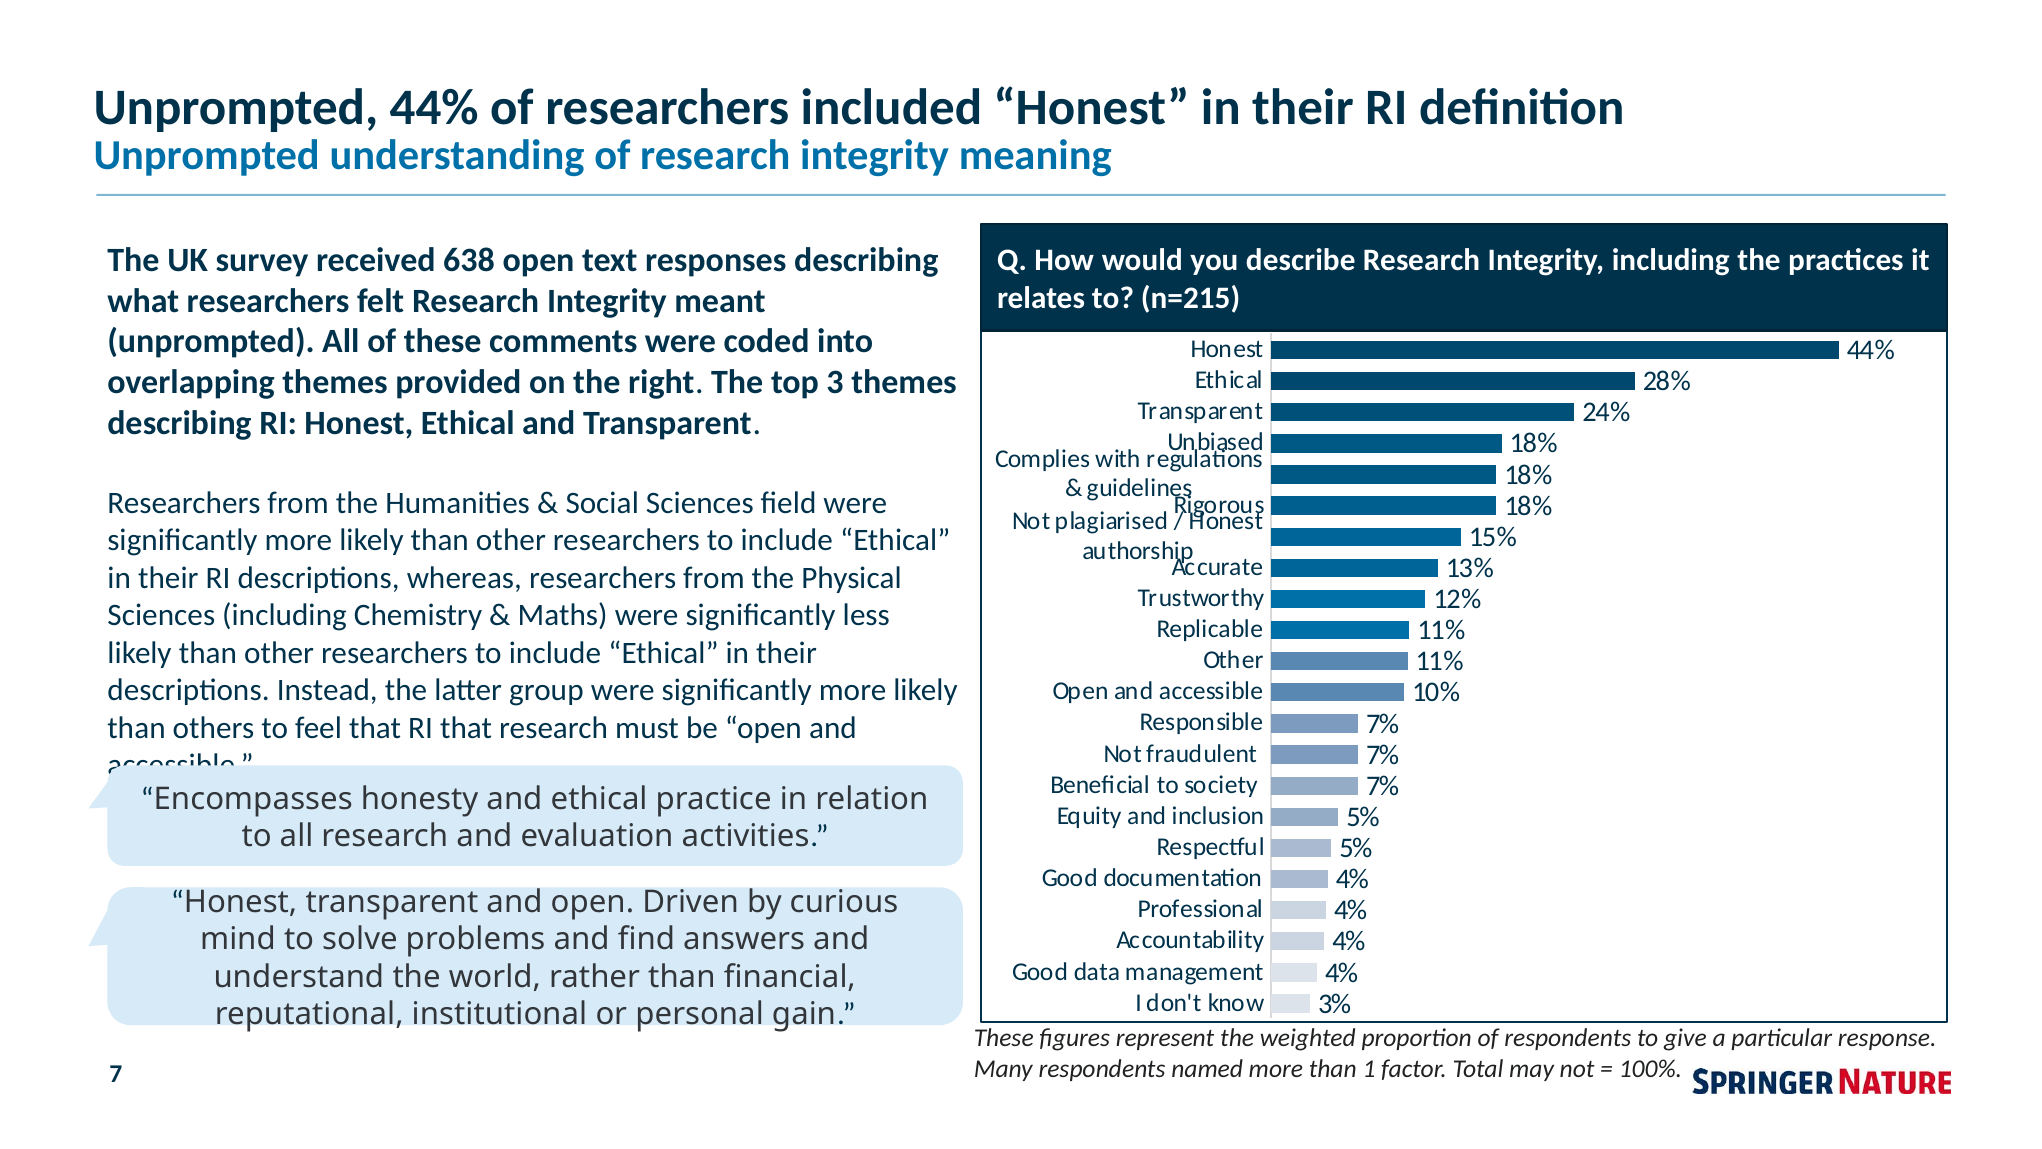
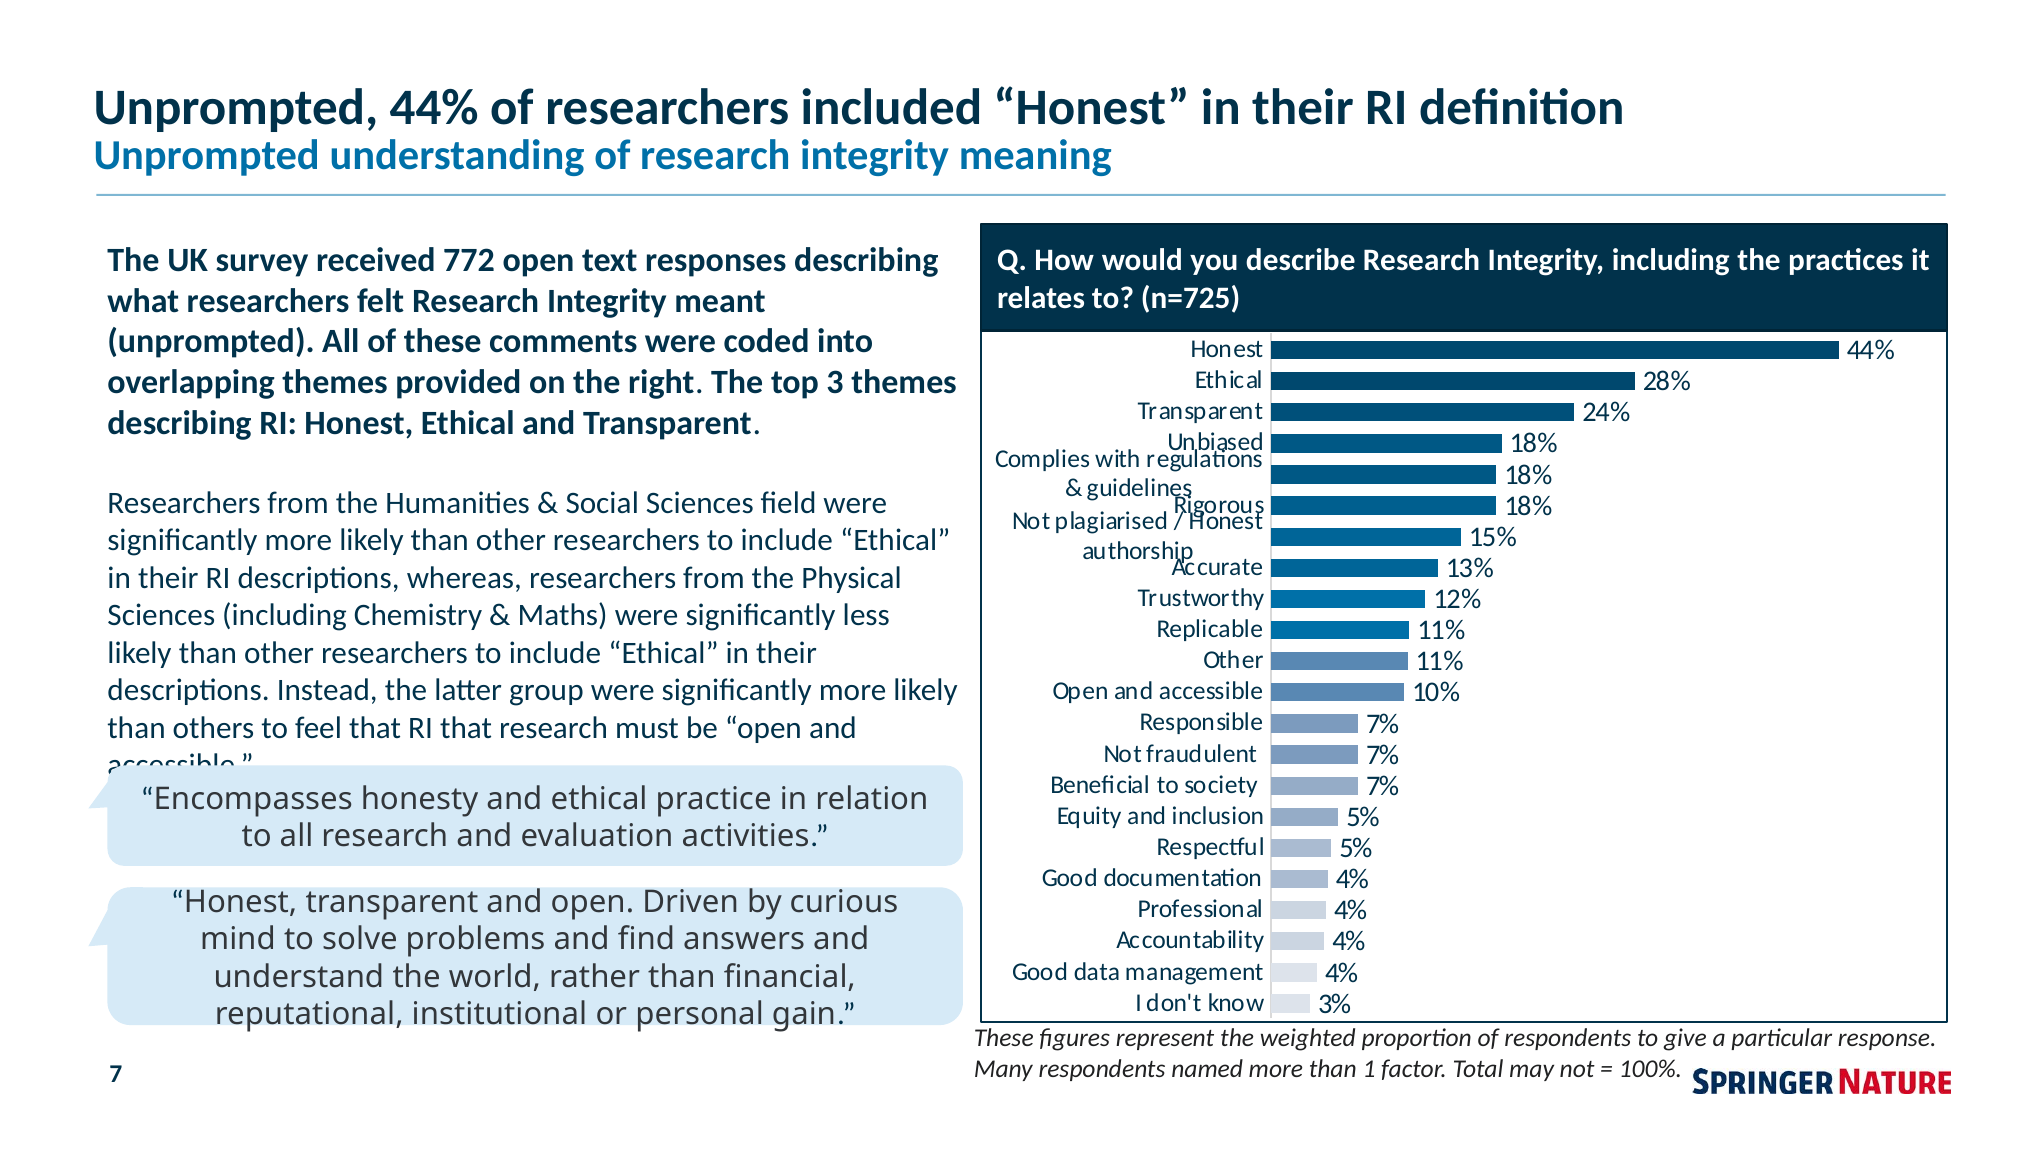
638: 638 -> 772 (469, 260)
n=215: n=215 -> n=725 (1191, 298)
